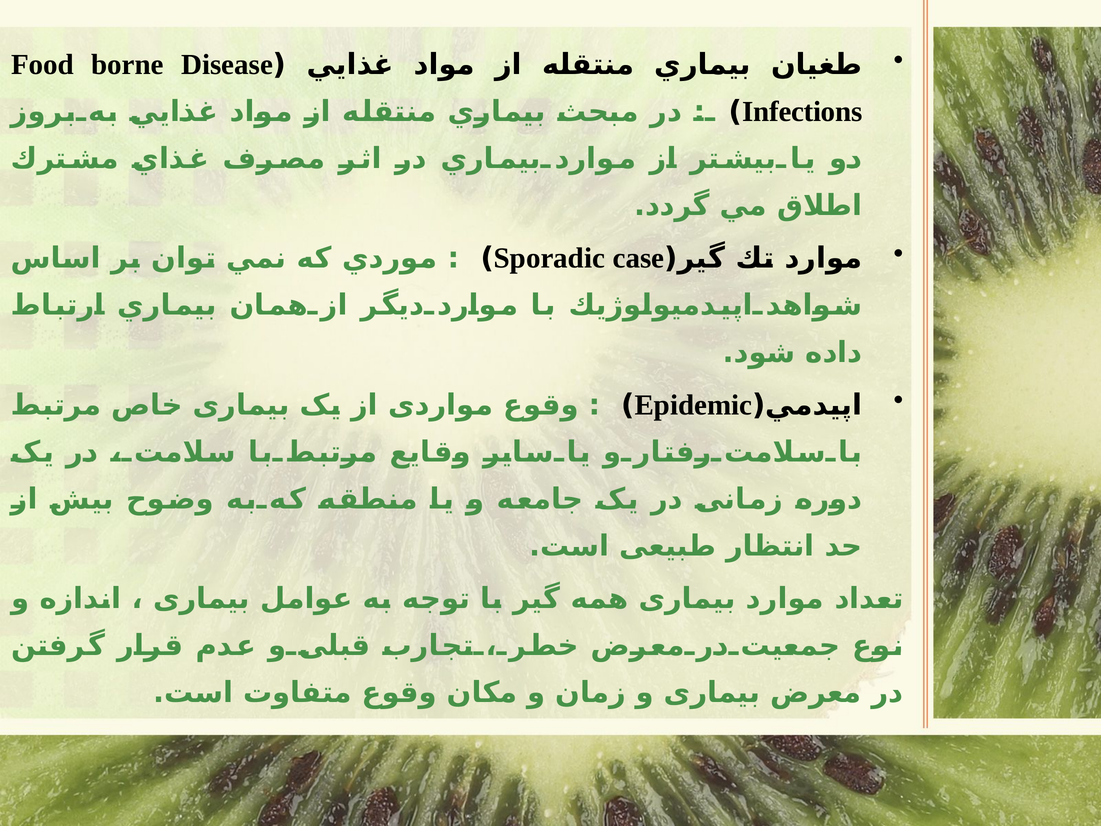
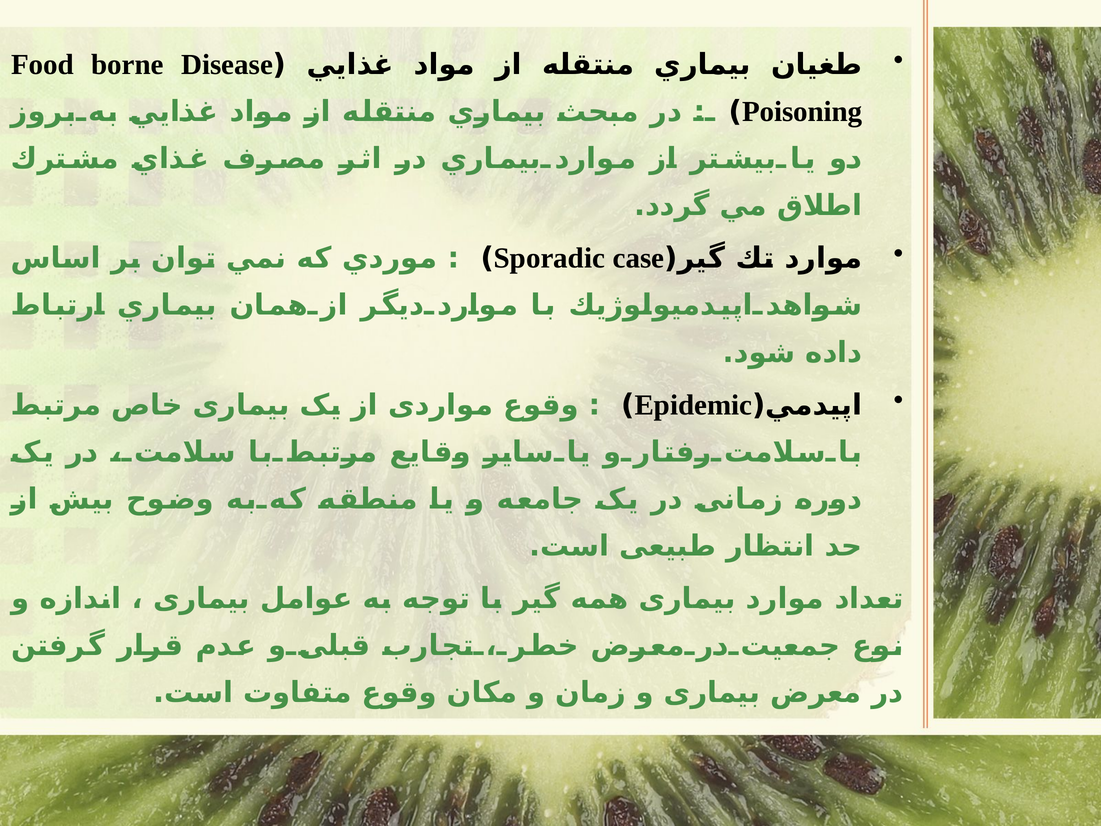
Infections: Infections -> Poisoning (802, 112)
